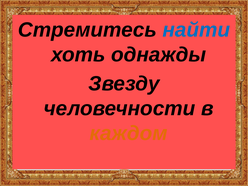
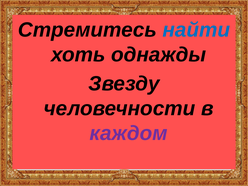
каждом colour: orange -> purple (129, 133)
